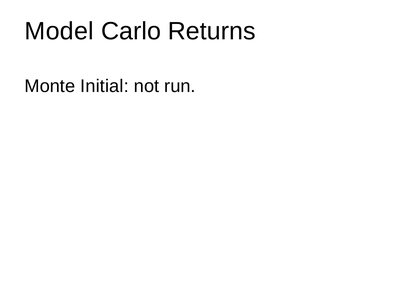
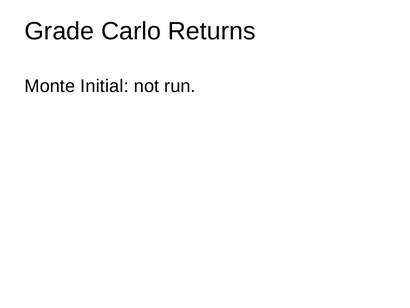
Model: Model -> Grade (59, 31)
